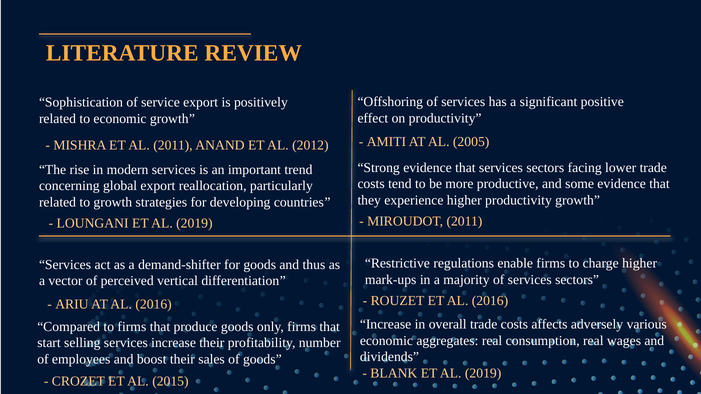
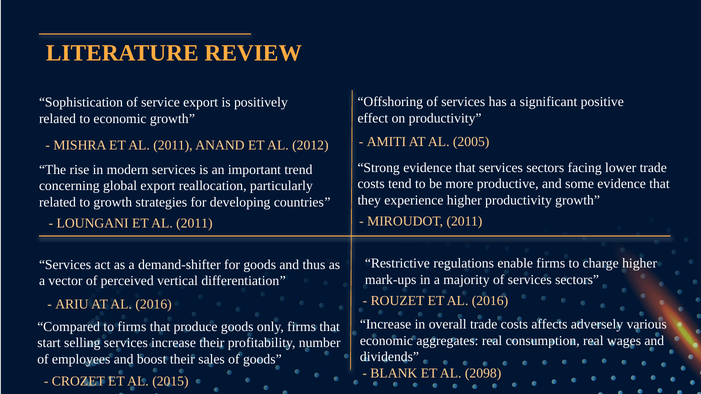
LOUNGANI ET AL 2019: 2019 -> 2011 (194, 224)
BLANK ET AL 2019: 2019 -> 2098 (483, 374)
